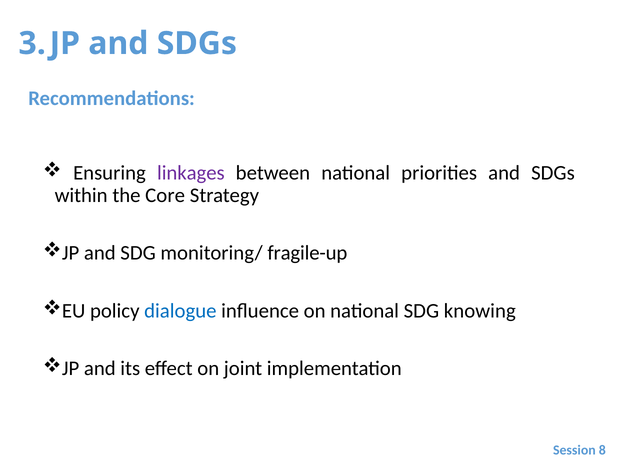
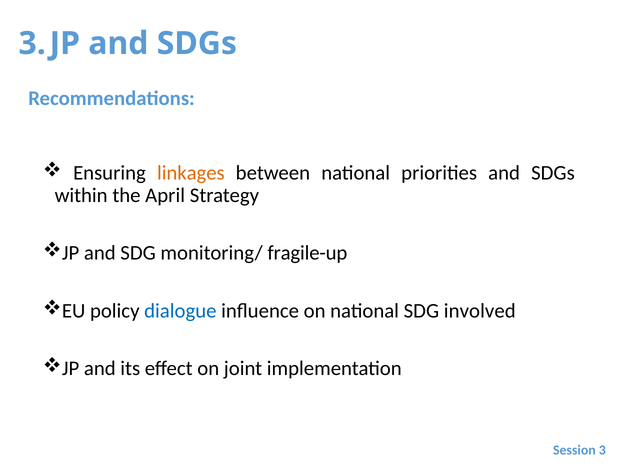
linkages colour: purple -> orange (191, 173)
Core: Core -> April (165, 195)
knowing: knowing -> involved (480, 311)
8: 8 -> 3 (602, 450)
